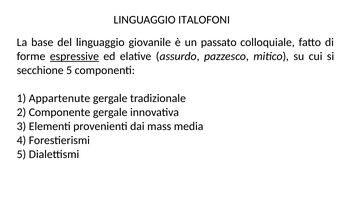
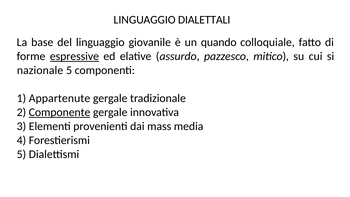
ITALOFONI: ITALOFONI -> DIALETTALI (204, 20)
passato: passato -> quando (219, 42)
secchione: secchione -> nazionale (40, 70)
Componente underline: none -> present (60, 112)
